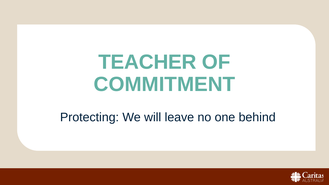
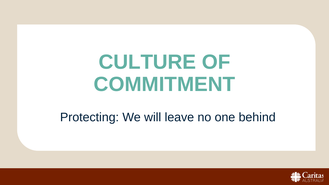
TEACHER: TEACHER -> CULTURE (147, 62)
